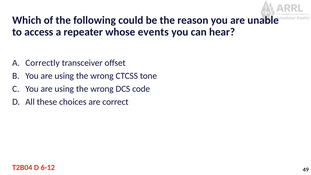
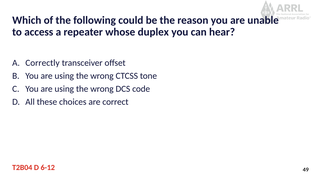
events: events -> duplex (153, 32)
